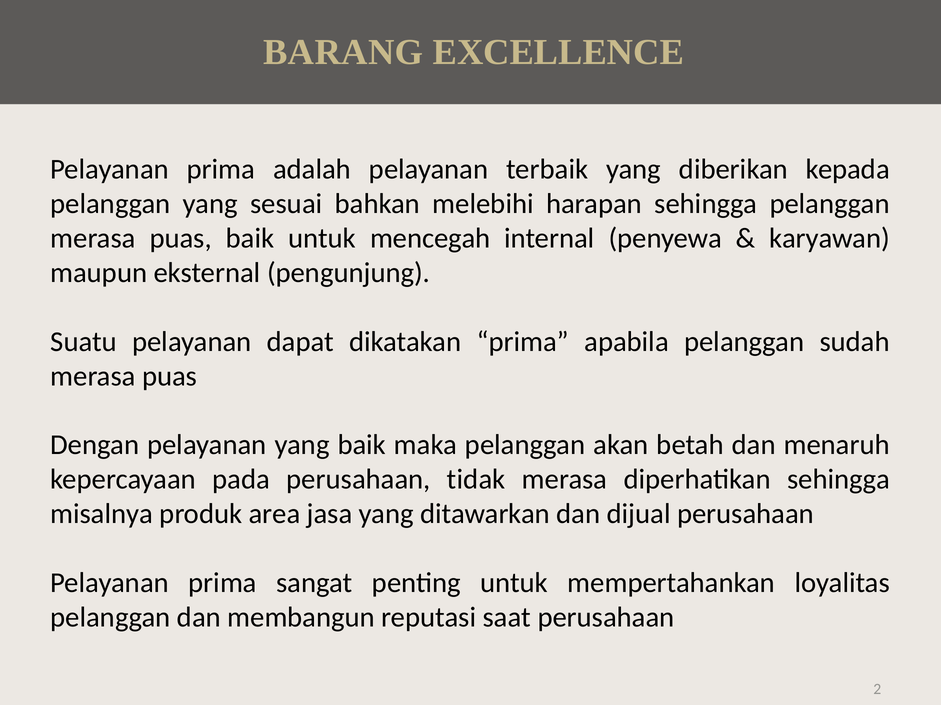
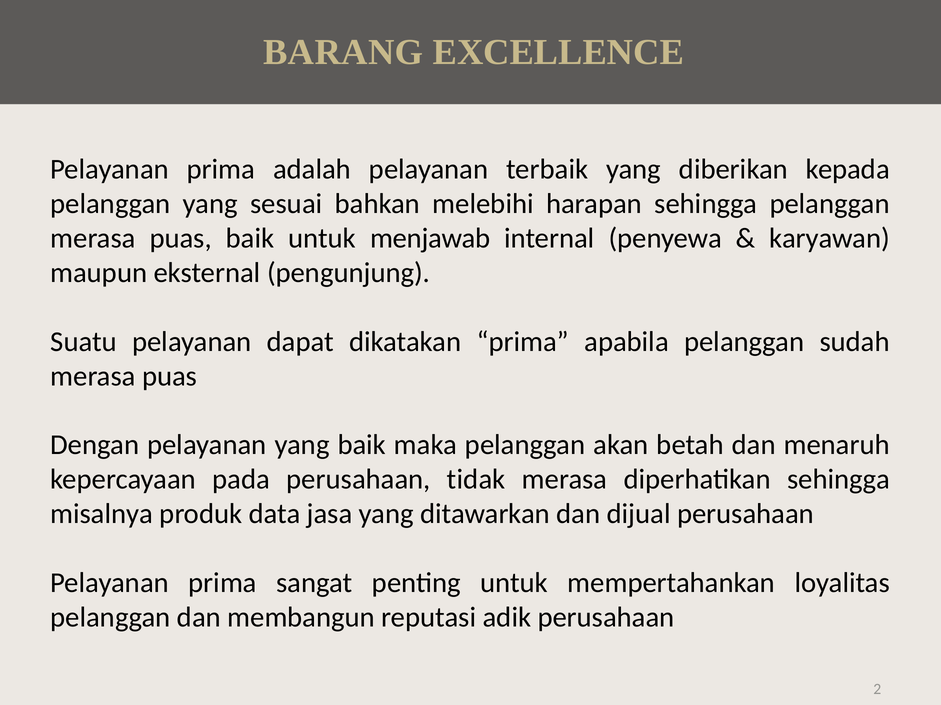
mencegah: mencegah -> menjawab (430, 239)
area: area -> data (275, 514)
saat: saat -> adik (507, 618)
